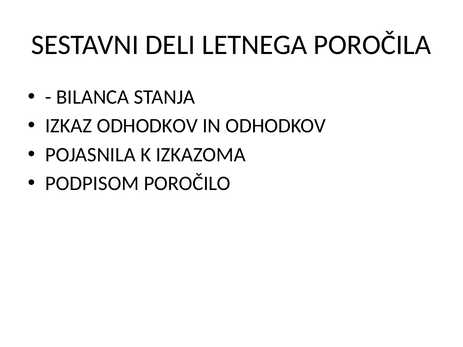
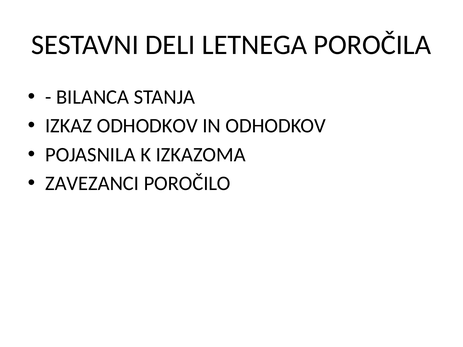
PODPISOM: PODPISOM -> ZAVEZANCI (92, 184)
